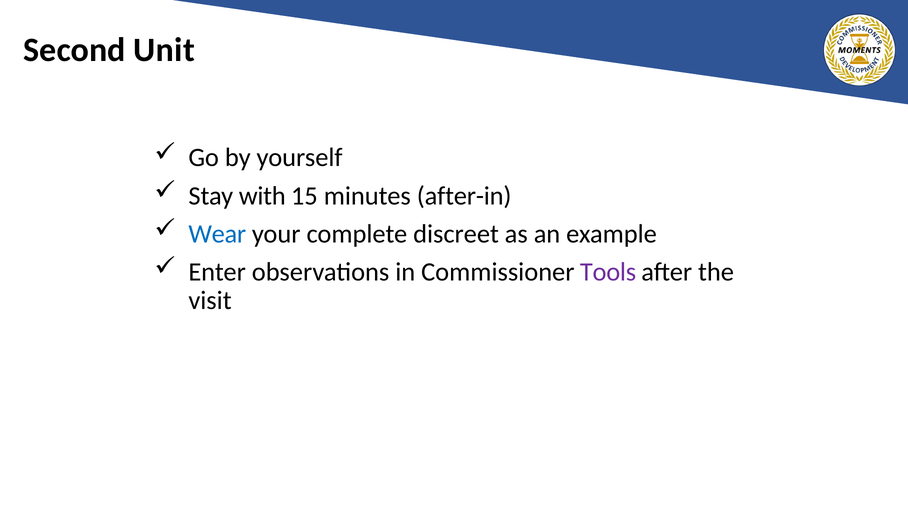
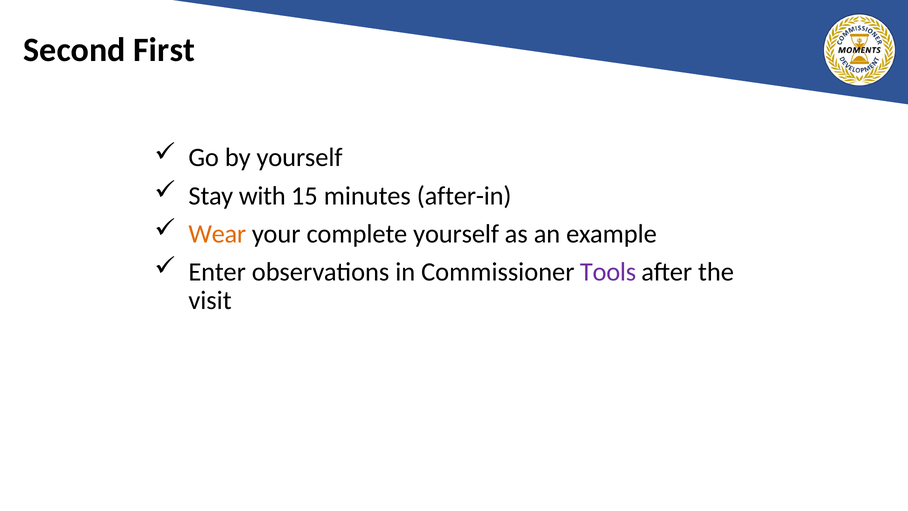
Unit: Unit -> First (164, 50)
Wear colour: blue -> orange (217, 234)
complete discreet: discreet -> yourself (456, 234)
